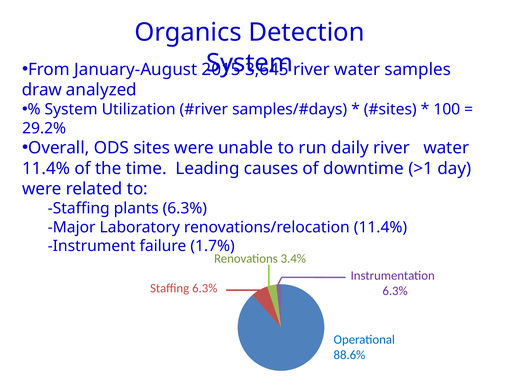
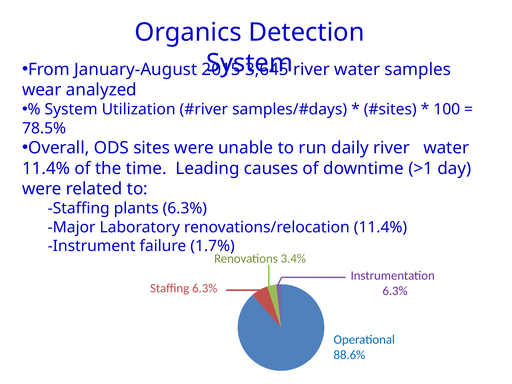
draw: draw -> wear (42, 90)
29.2%: 29.2% -> 78.5% (44, 128)
